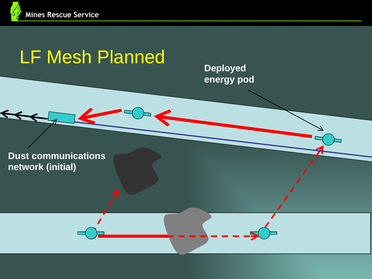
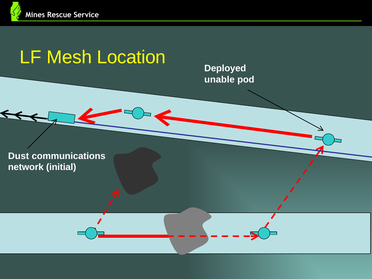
Planned: Planned -> Location (131, 57)
energy: energy -> unable (219, 80)
